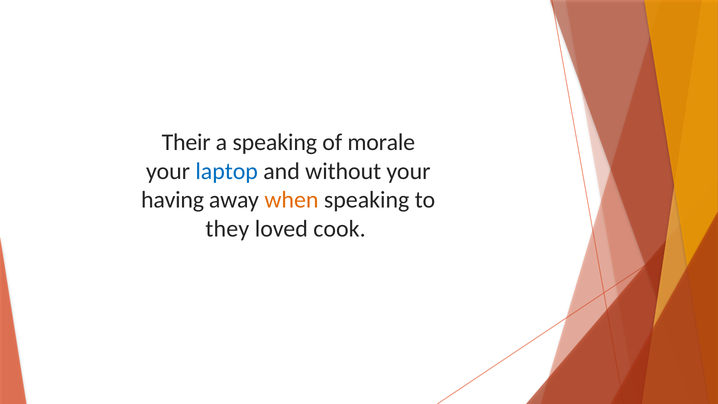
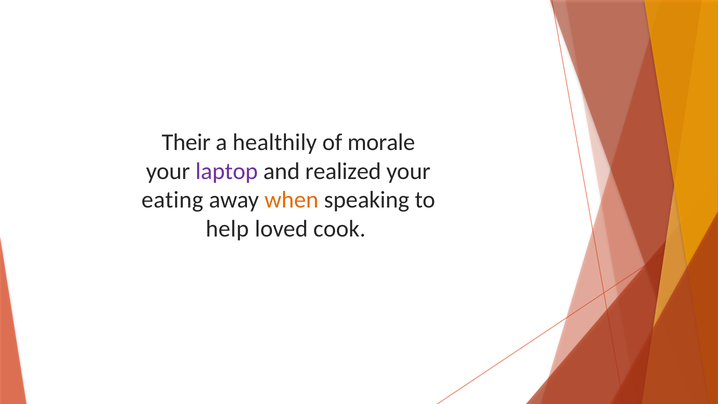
a speaking: speaking -> healthily (275, 142)
laptop colour: blue -> purple (227, 171)
without: without -> realized (343, 171)
having: having -> eating (172, 200)
they: they -> help (227, 229)
